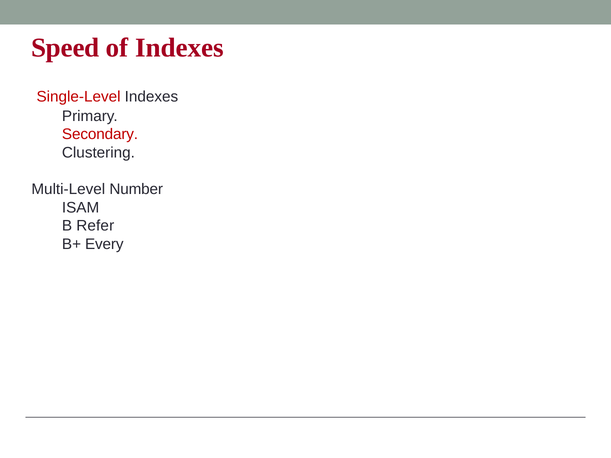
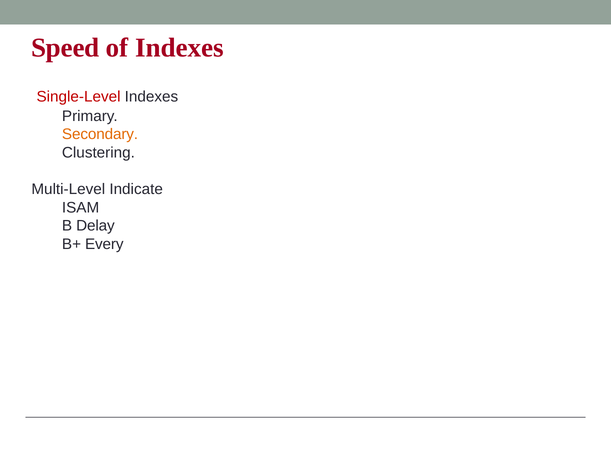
Secondary colour: red -> orange (100, 134)
Number: Number -> Indicate (136, 189)
Refer: Refer -> Delay (95, 226)
